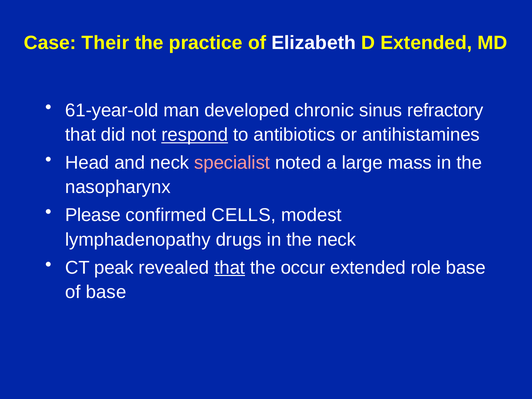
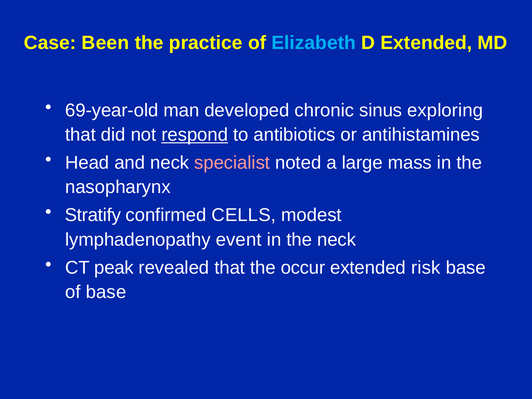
Their: Their -> Been (105, 43)
Elizabeth colour: white -> light blue (314, 43)
61-year-old: 61-year-old -> 69-year-old (112, 110)
refractory: refractory -> exploring (445, 110)
Please: Please -> Stratify (93, 215)
drugs: drugs -> event (239, 240)
that underline: present -> none (230, 268)
role: role -> risk (426, 268)
